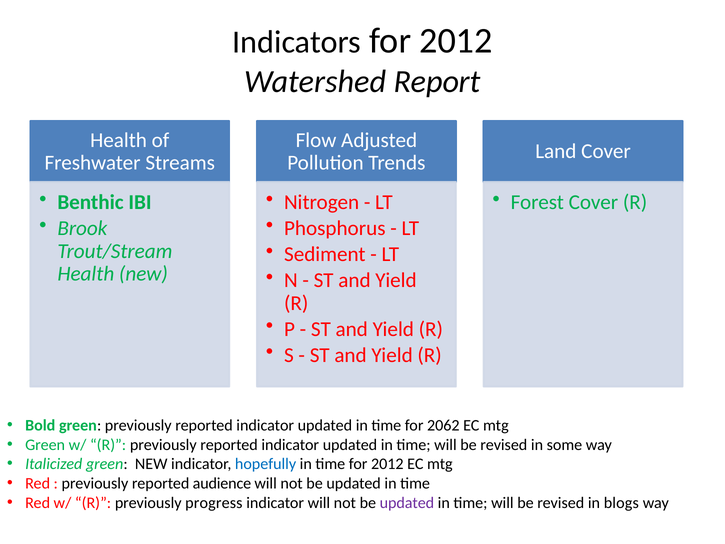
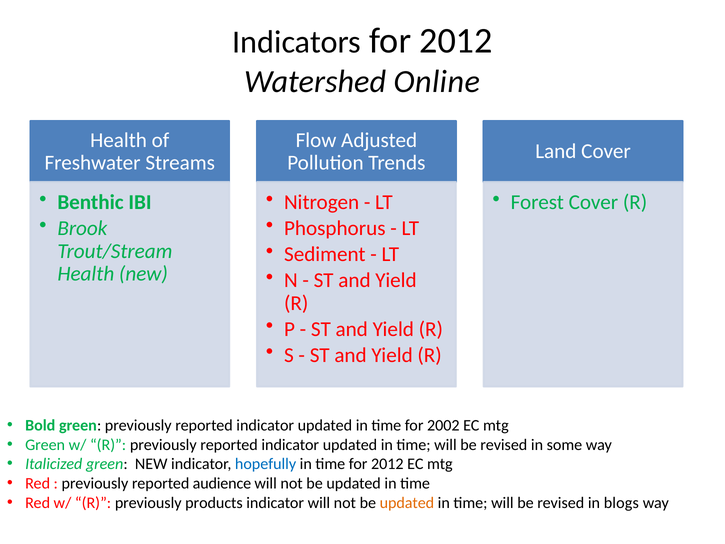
Report: Report -> Online (437, 81)
2062: 2062 -> 2002 (443, 425)
progress: progress -> products (214, 502)
updated colour: purple -> orange (407, 502)
